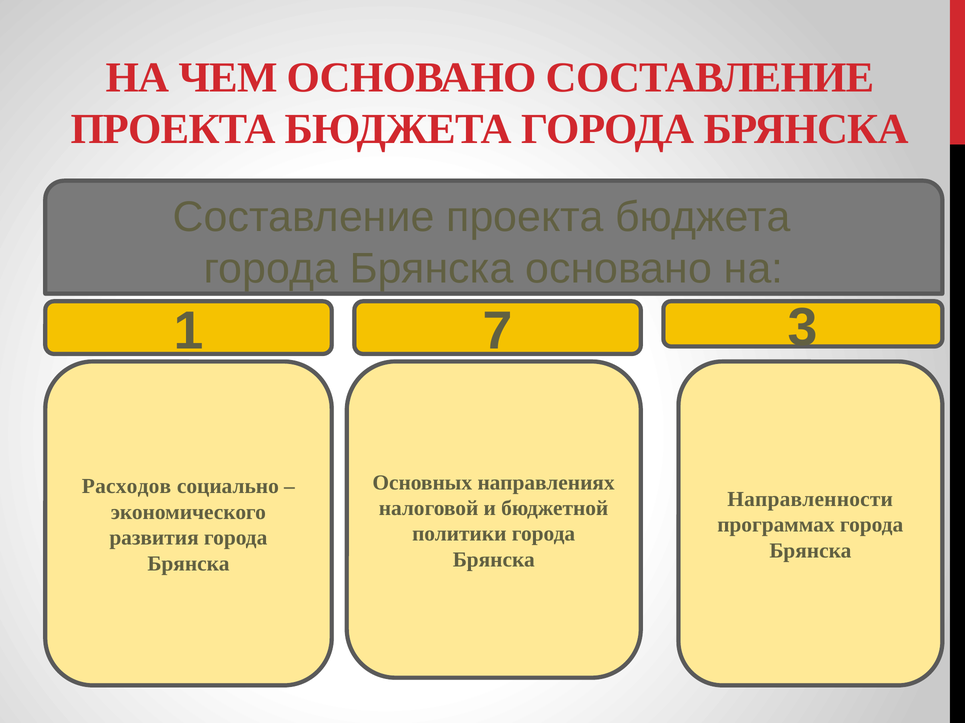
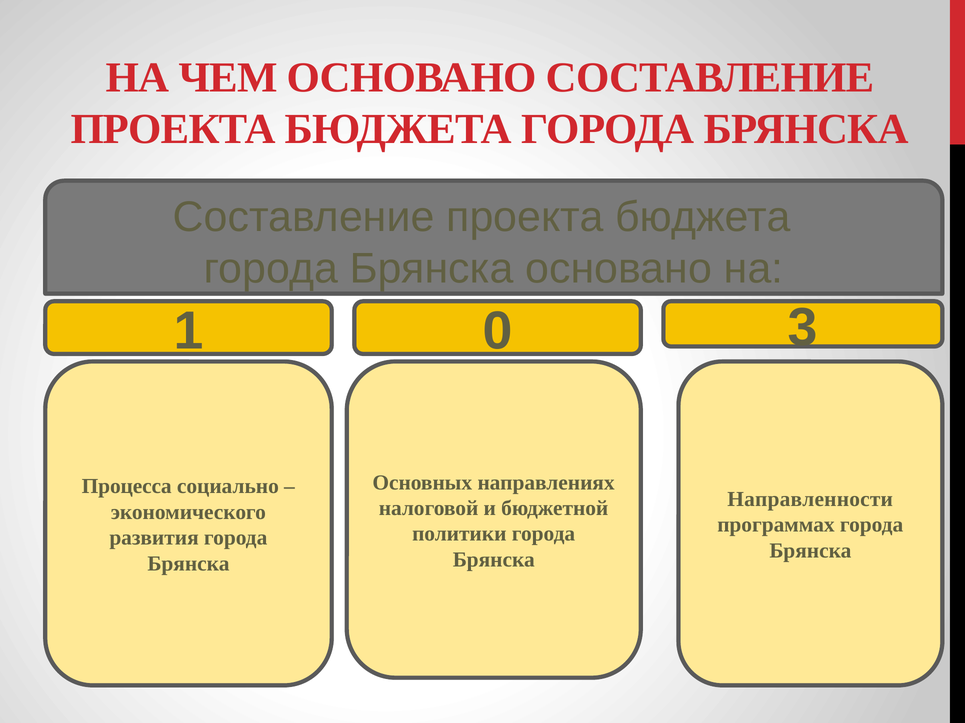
7: 7 -> 0 (498, 332)
Расходов: Расходов -> Процесса (127, 487)
